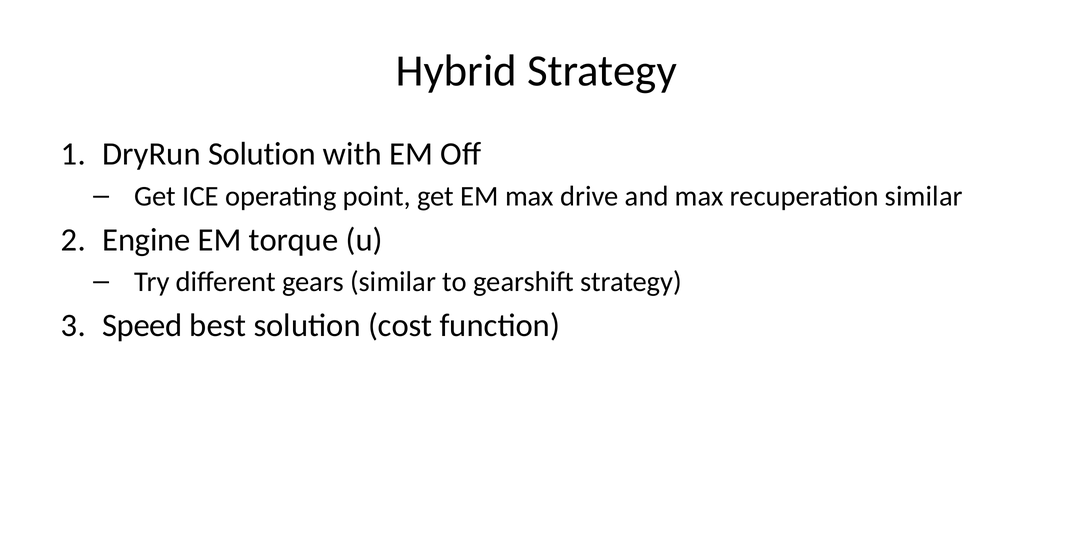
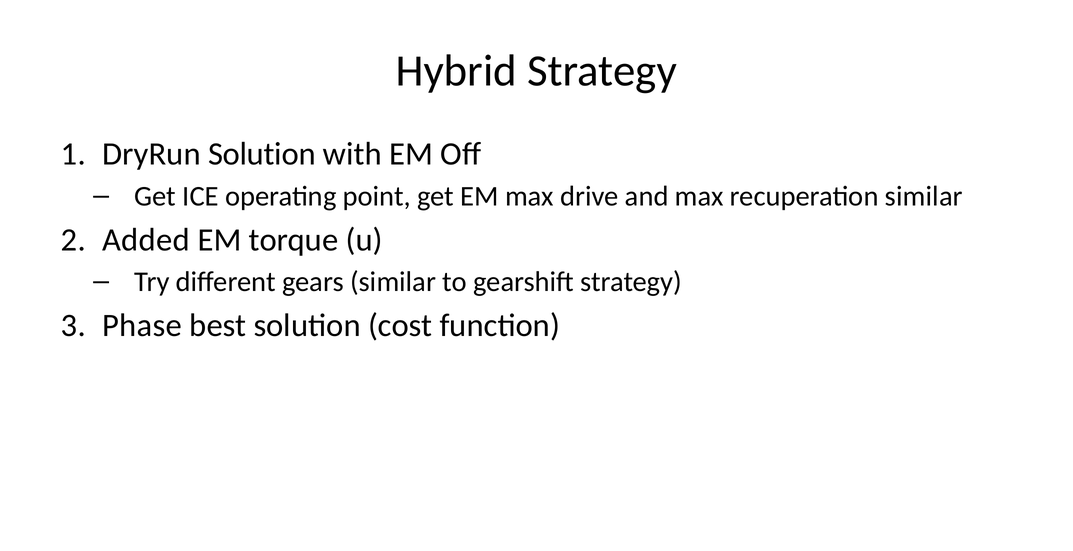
Engine: Engine -> Added (146, 240)
Speed: Speed -> Phase (142, 326)
